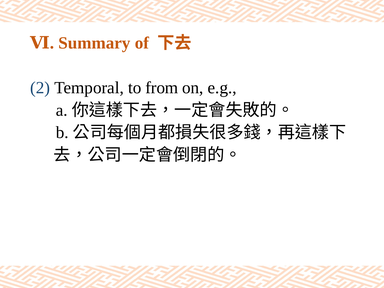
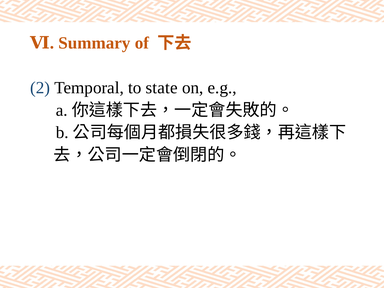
from: from -> state (162, 88)
